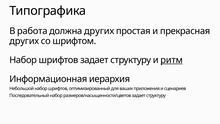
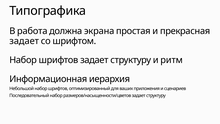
должна других: других -> экрана (99, 31)
других: других -> задает (24, 41)
ритм underline: present -> none (172, 60)
